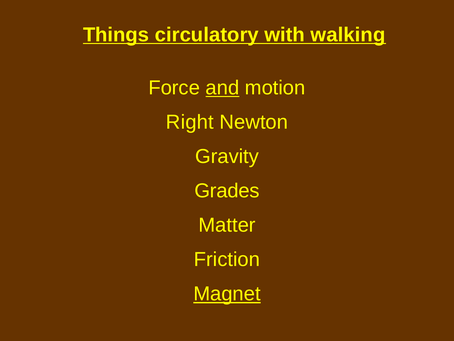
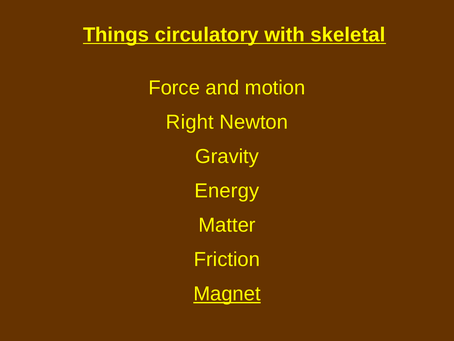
walking: walking -> skeletal (348, 35)
and underline: present -> none (222, 88)
Grades: Grades -> Energy (227, 191)
